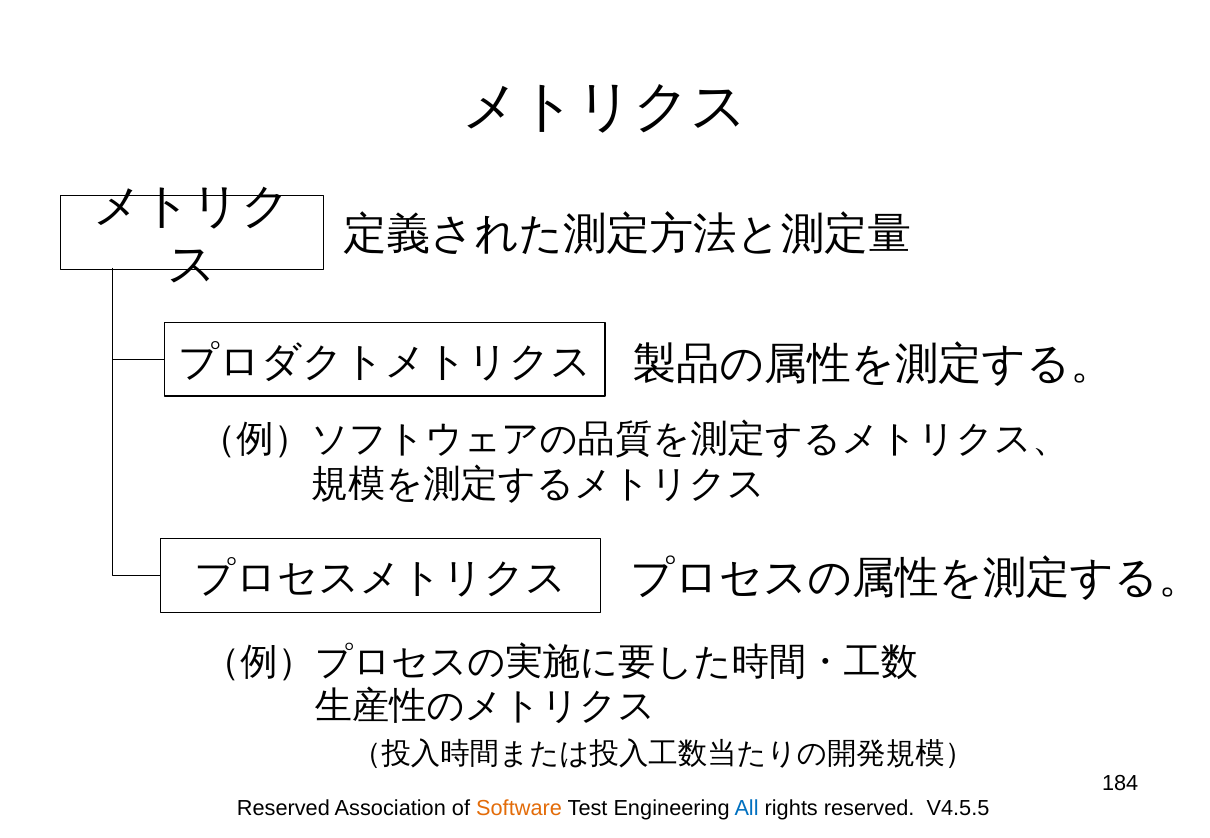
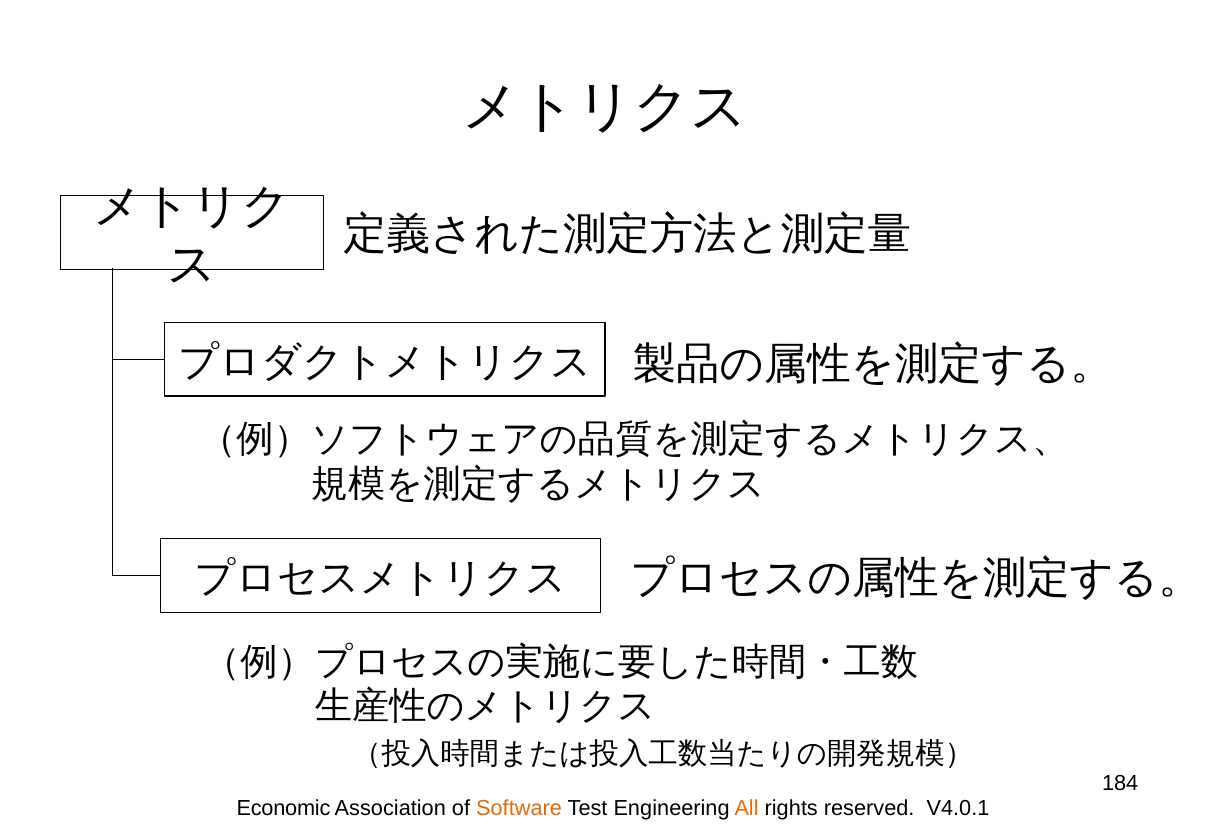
Reserved: Reserved -> Economic (283, 808)
All colour: blue -> orange (747, 808)
V4.5.5: V4.5.5 -> V4.0.1 (958, 808)
